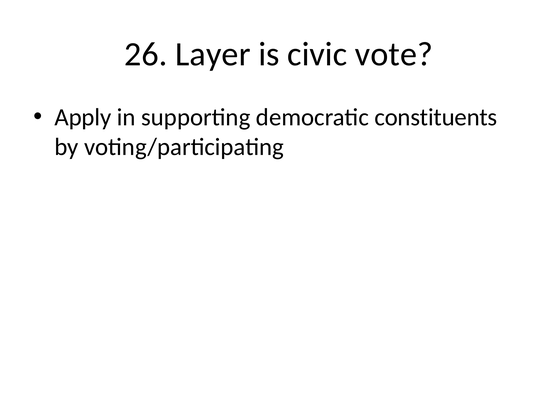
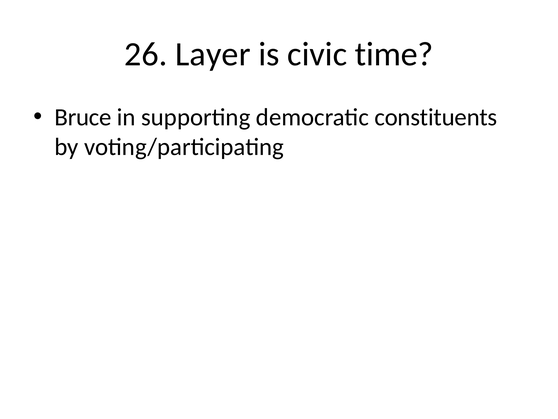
vote: vote -> time (394, 54)
Apply: Apply -> Bruce (83, 117)
